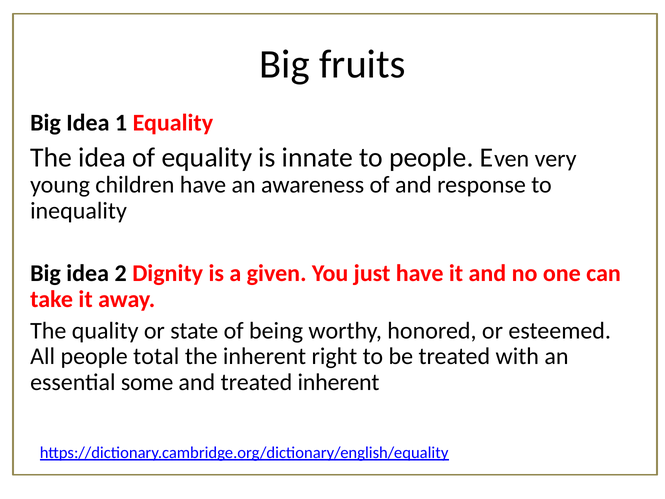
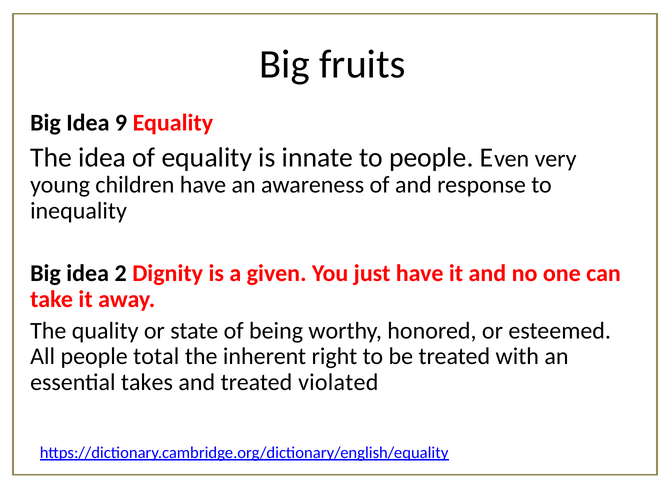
1: 1 -> 9 (121, 123)
essential some: some -> takes (147, 382)
treated inherent: inherent -> violated (338, 382)
